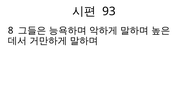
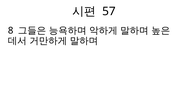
93: 93 -> 57 (109, 11)
